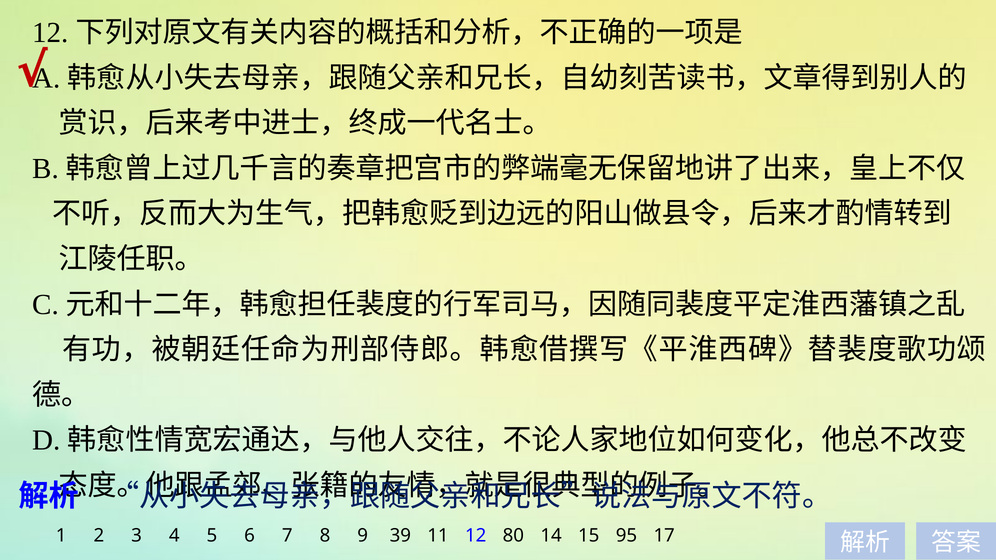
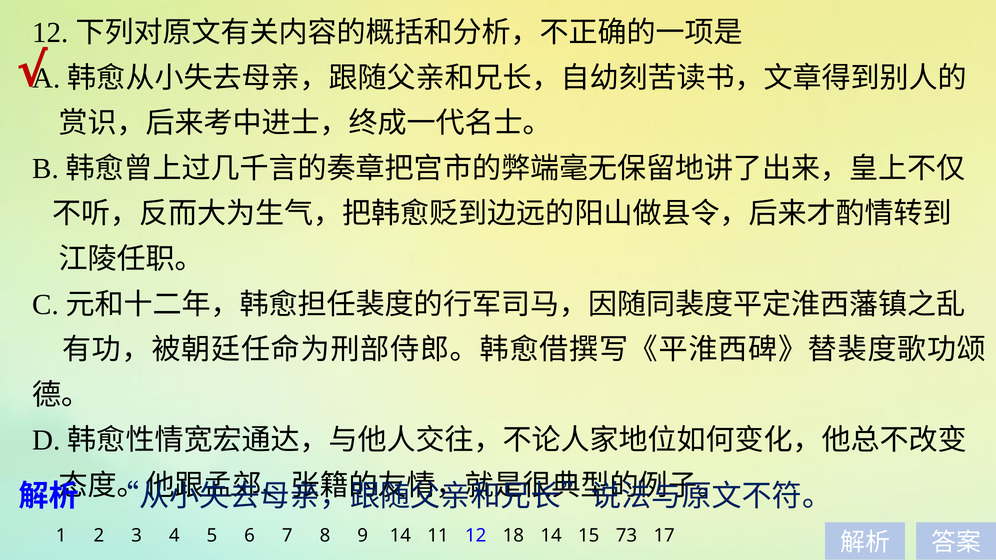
9 39: 39 -> 14 (400, 536)
80: 80 -> 18 (513, 536)
95: 95 -> 73 (626, 536)
